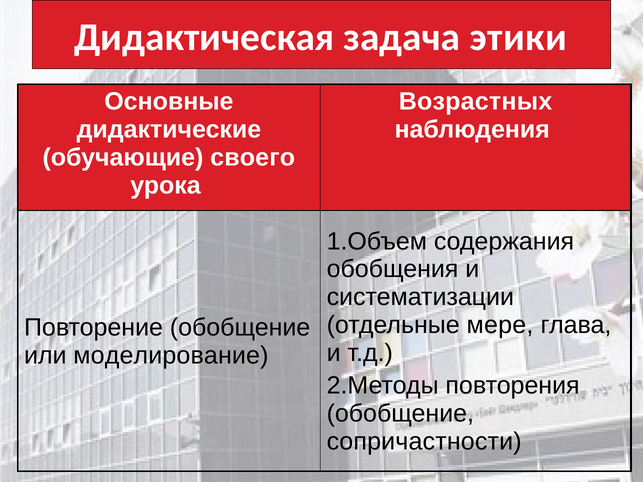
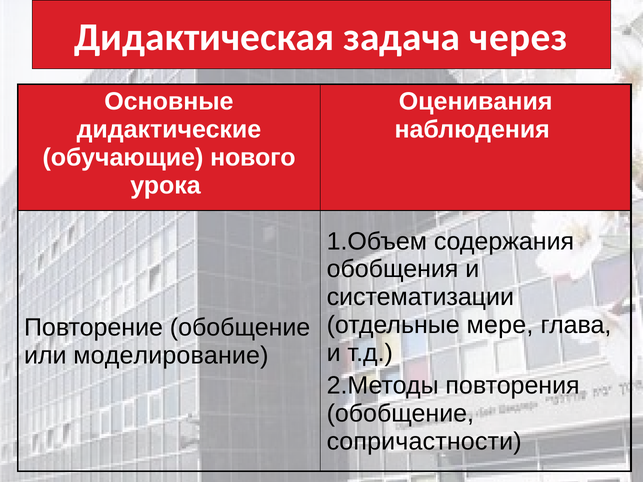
этики: этики -> через (518, 37)
Возрастных: Возрастных -> Оценивания (476, 102)
своего: своего -> нового (253, 157)
